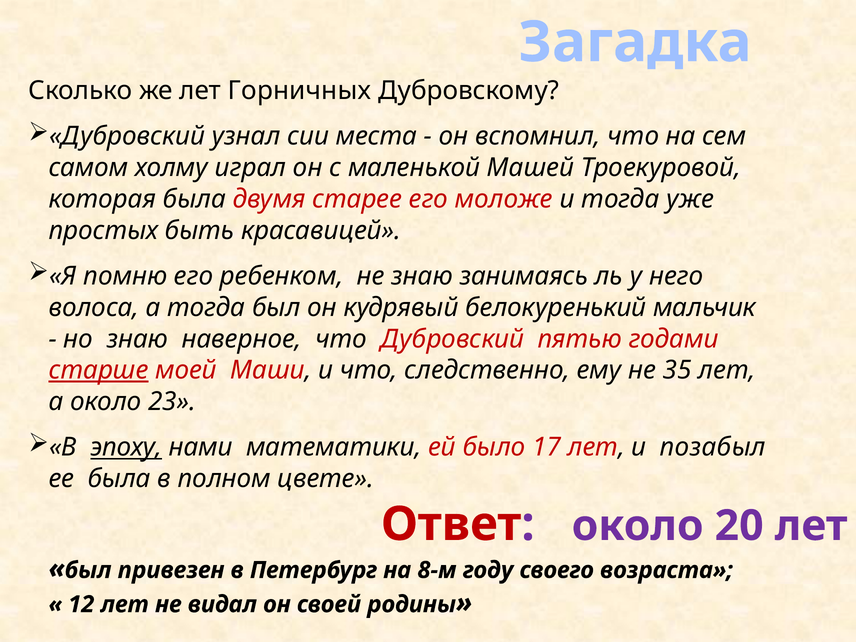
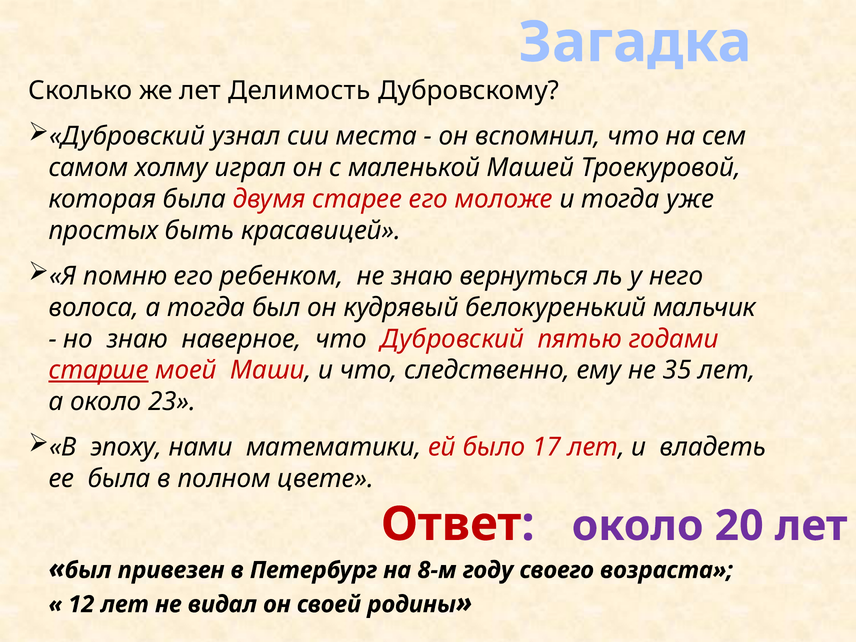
Горничных: Горничных -> Делимость (299, 91)
занимаясь: занимаясь -> вернуться (524, 276)
эпоху underline: present -> none (126, 447)
позабыл: позабыл -> владеть (713, 447)
